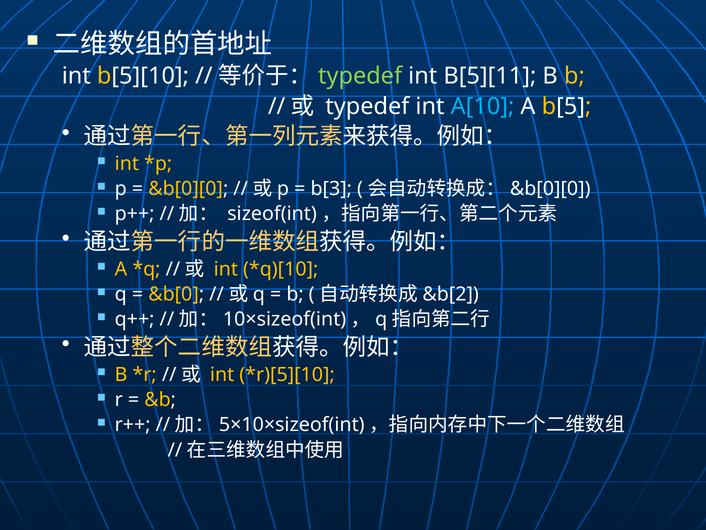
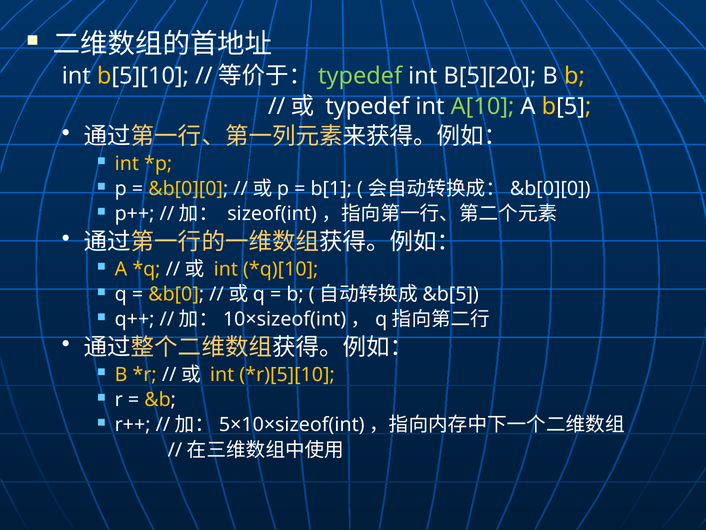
B[5][11: B[5][11 -> B[5][20 (490, 76)
A[10 colour: light blue -> light green (483, 106)
b[3: b[3 -> b[1 (331, 189)
&b[2: &b[2 -> &b[5 (451, 294)
